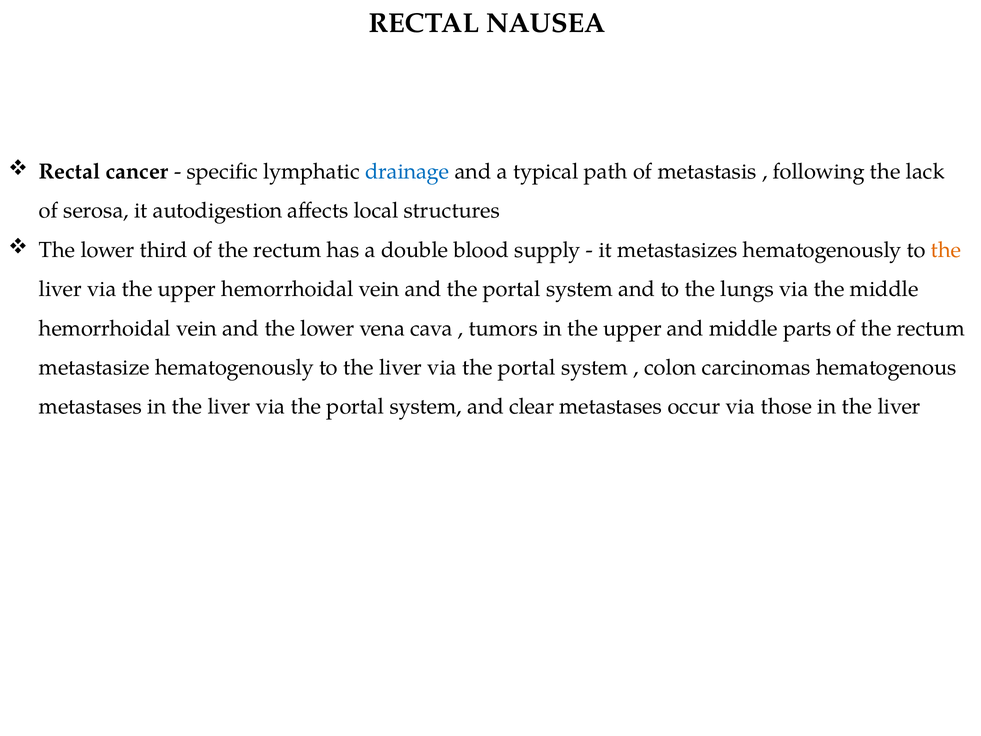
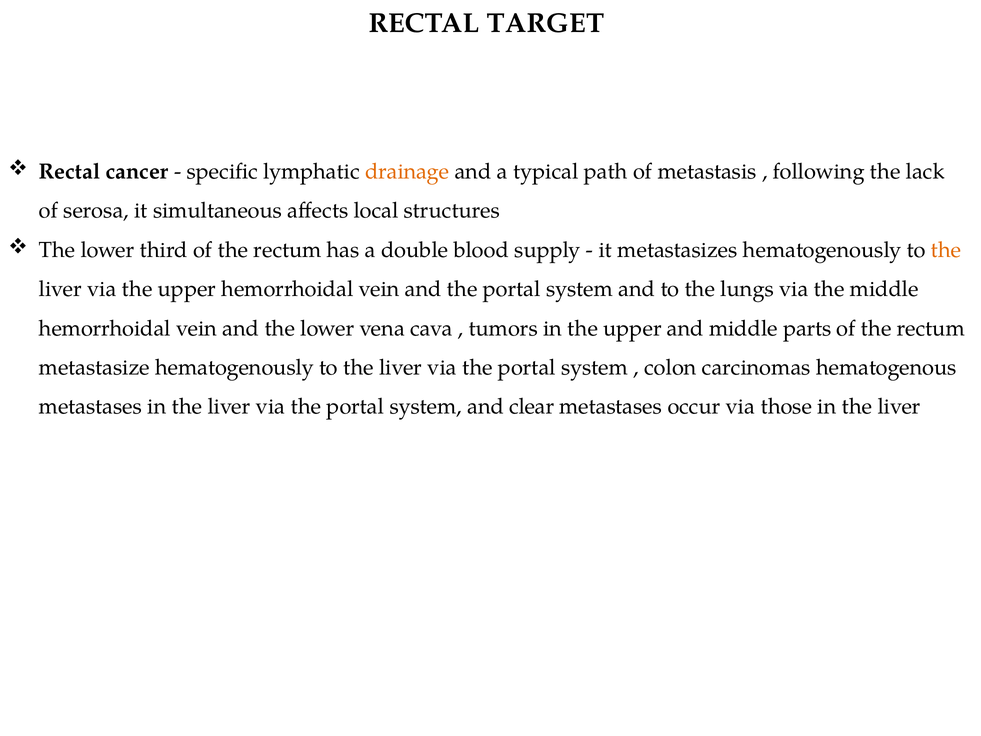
NAUSEA: NAUSEA -> TARGET (546, 23)
drainage colour: blue -> orange (407, 171)
autodigestion: autodigestion -> simultaneous (218, 211)
